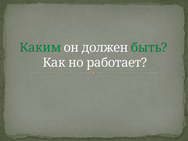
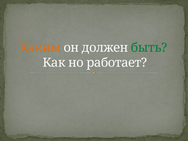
Каким colour: green -> orange (40, 48)
